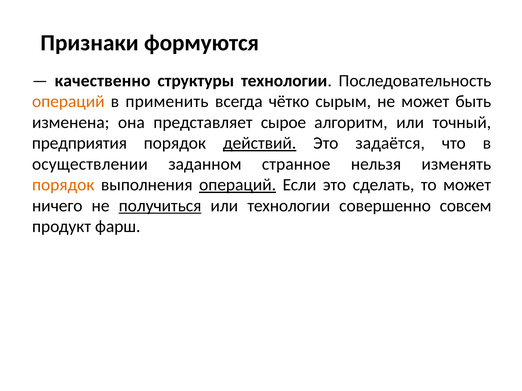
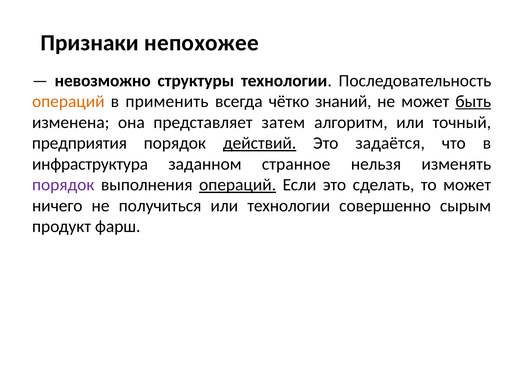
формуются: формуются -> непохожее (202, 43)
качественно: качественно -> невозможно (103, 81)
сырым: сырым -> знаний (343, 102)
быть underline: none -> present (473, 102)
сырое: сырое -> затем (283, 122)
осуществлении: осуществлении -> инфраструктура (90, 164)
порядок colour: orange -> purple (63, 185)
получиться underline: present -> none (160, 206)
совсем: совсем -> сырым (466, 206)
